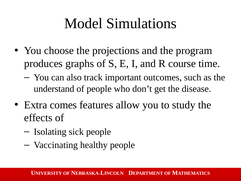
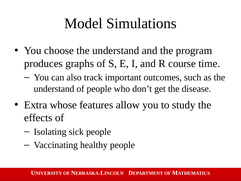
choose the projections: projections -> understand (116, 51)
comes: comes -> whose (63, 105)
